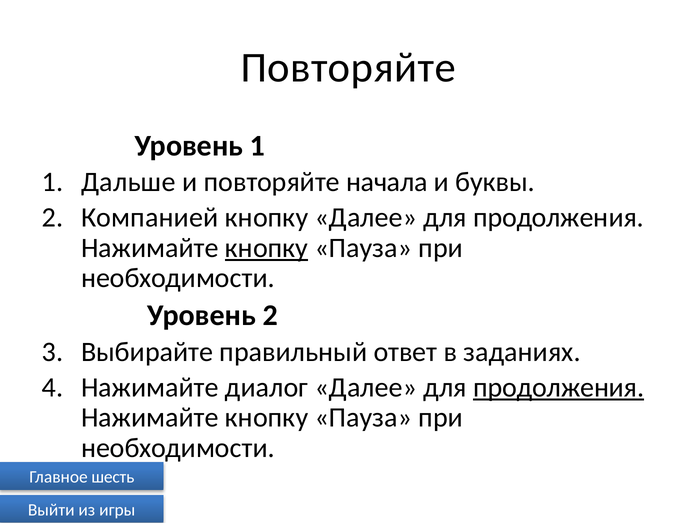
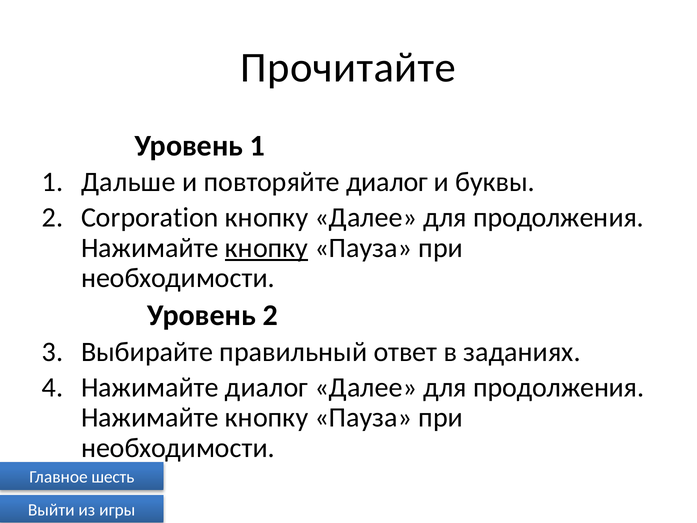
Повторяйте: Повторяйте -> Прочитайте (348, 67)
повторяйте начала: начала -> диалог (387, 182)
Компанией: Компанией -> Corporation (150, 217)
продолжения underline: present -> none (559, 387)
